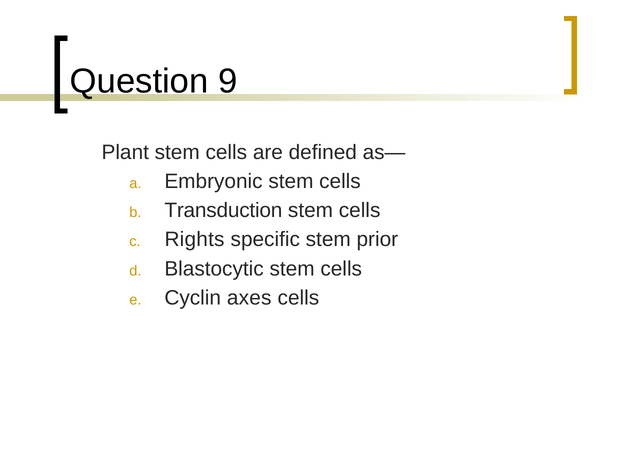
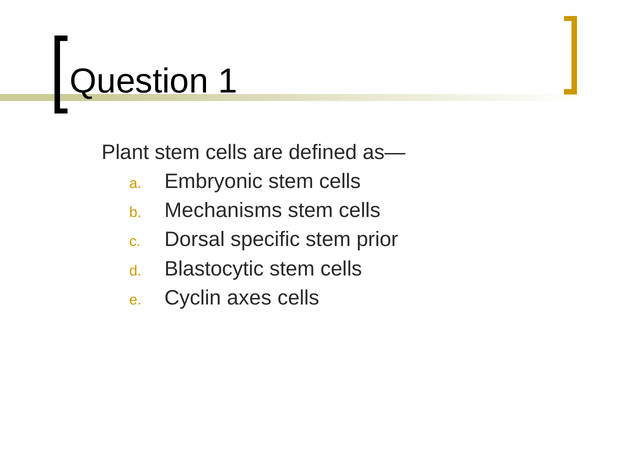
9: 9 -> 1 (228, 82)
Transduction: Transduction -> Mechanisms (223, 210)
Rights: Rights -> Dorsal (195, 240)
